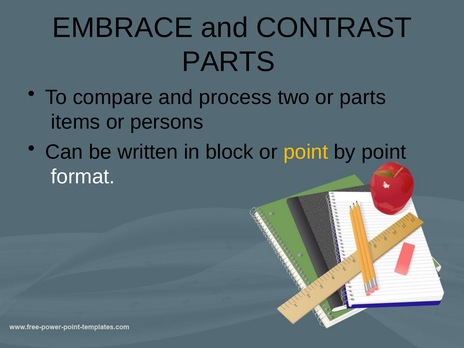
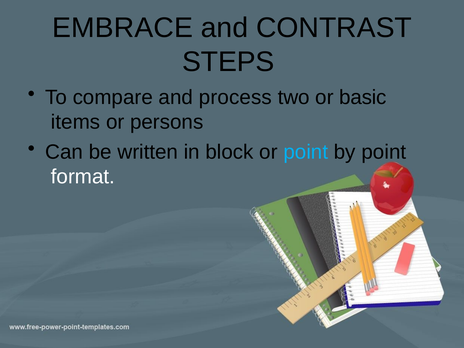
PARTS: PARTS -> STEPS (228, 62)
or parts: parts -> basic (363, 97)
point colour: yellow -> light blue (306, 152)
